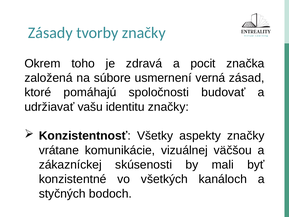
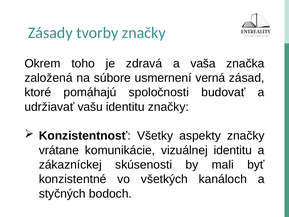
pocit: pocit -> vaša (203, 63)
vizuálnej väčšou: väčšou -> identitu (233, 150)
